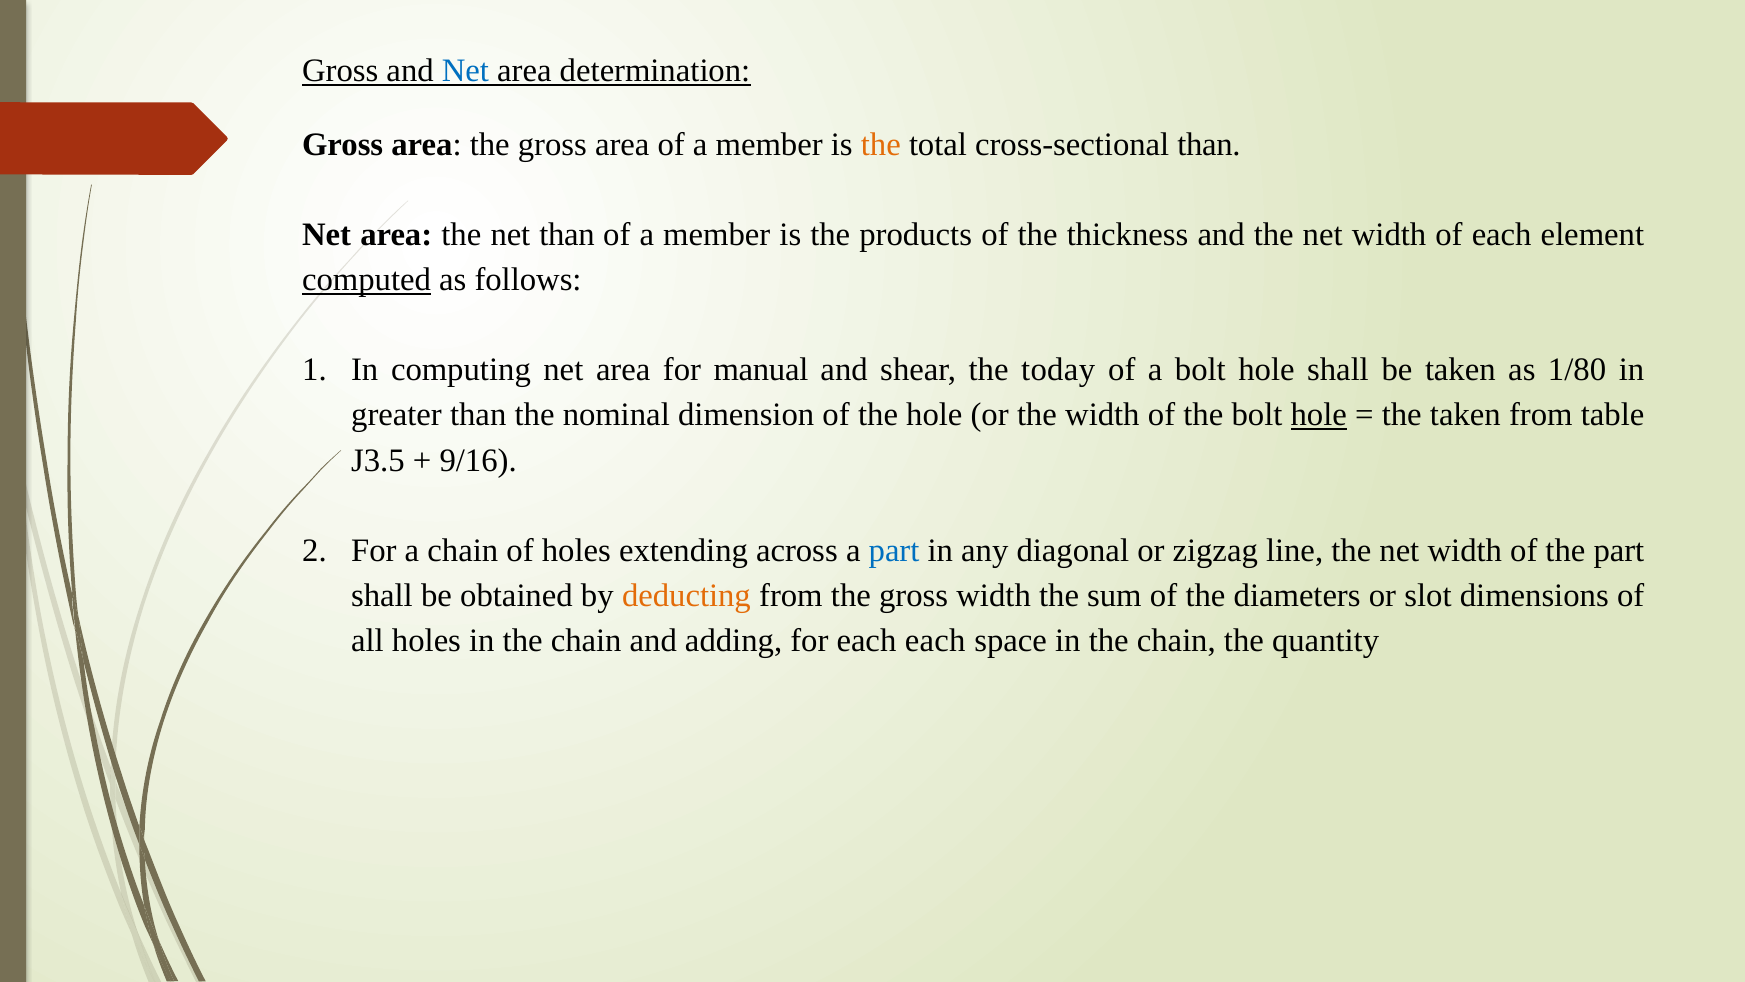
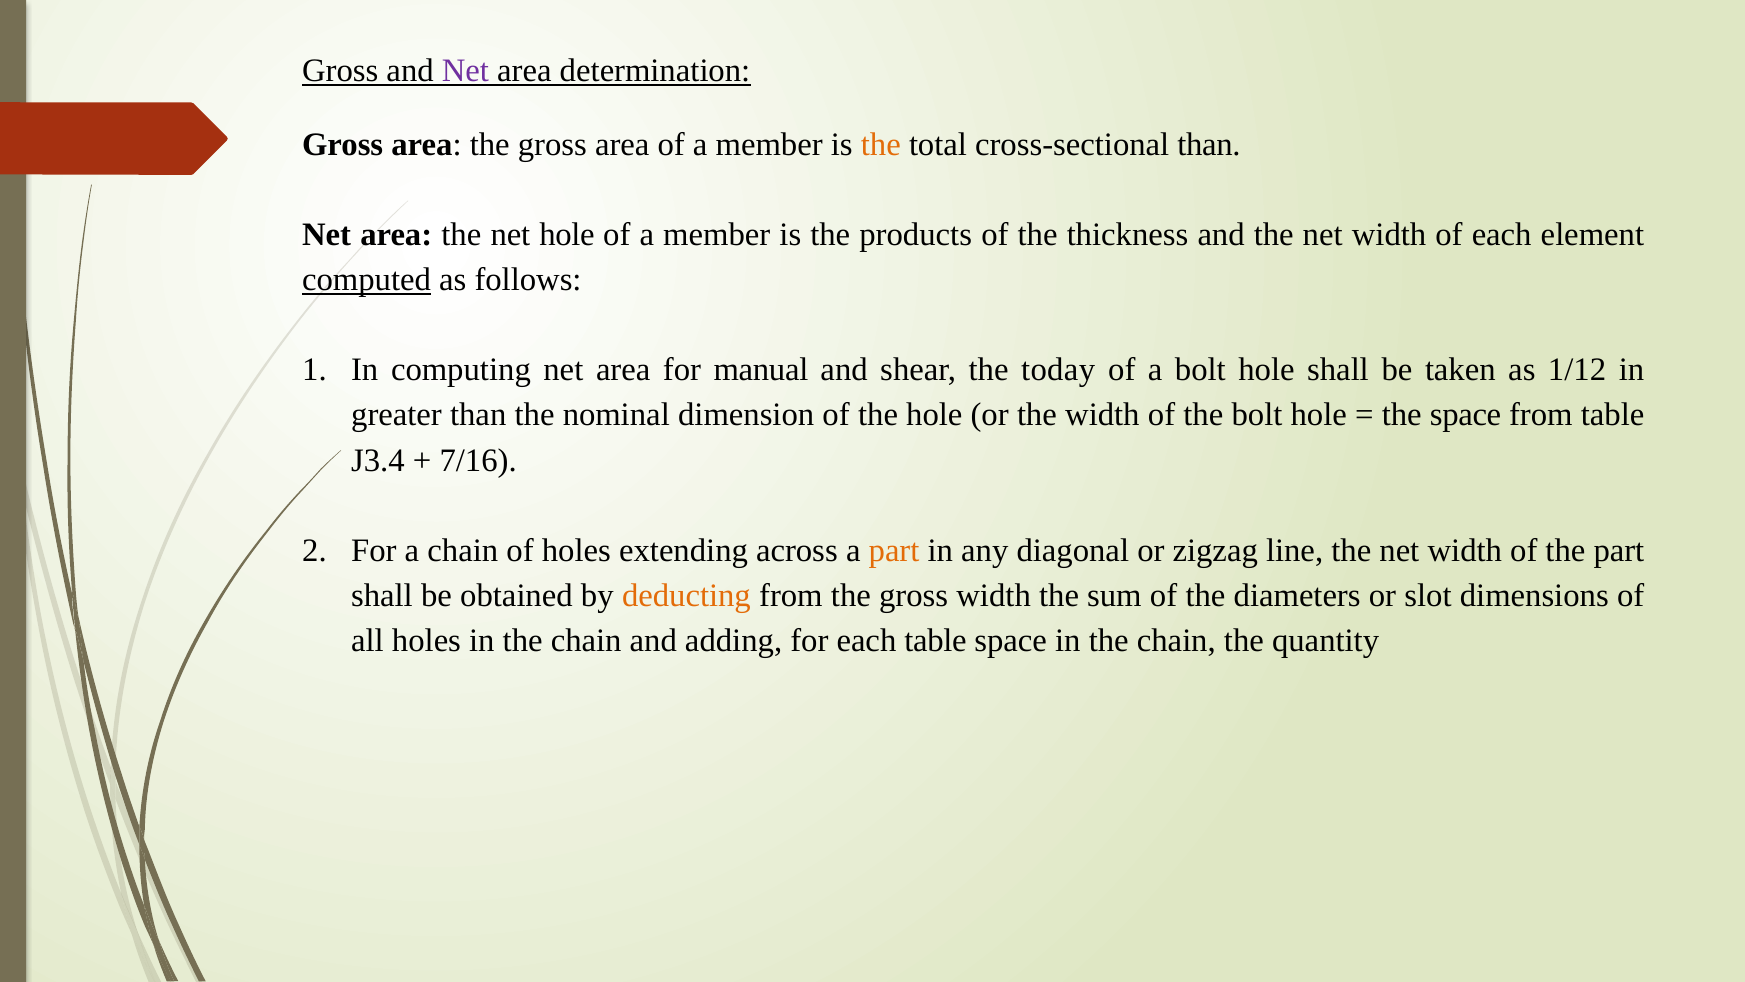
Net colour: blue -> purple (465, 70)
net than: than -> hole (567, 234)
1/80: 1/80 -> 1/12 (1577, 370)
hole underline: present -> none (1319, 415)
the taken: taken -> space (1466, 415)
J3.5: J3.5 -> J3.4 (378, 460)
9/16: 9/16 -> 7/16 (478, 460)
part colour: blue -> orange (894, 550)
each each: each -> table (936, 641)
